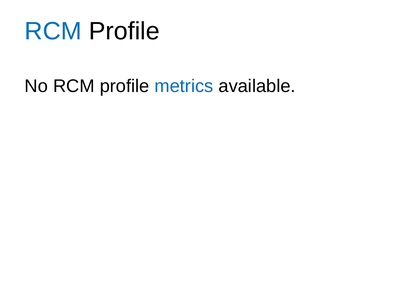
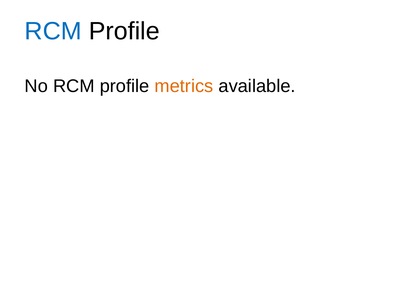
metrics colour: blue -> orange (184, 86)
